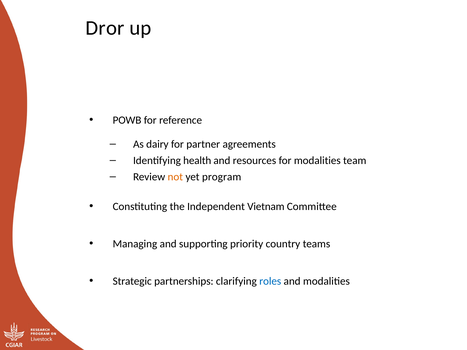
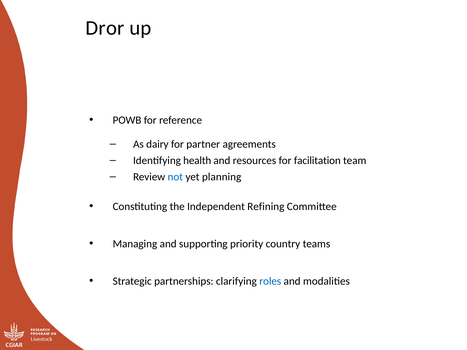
for modalities: modalities -> facilitation (317, 161)
not colour: orange -> blue (175, 177)
program: program -> planning (222, 177)
Vietnam: Vietnam -> Refining (266, 207)
